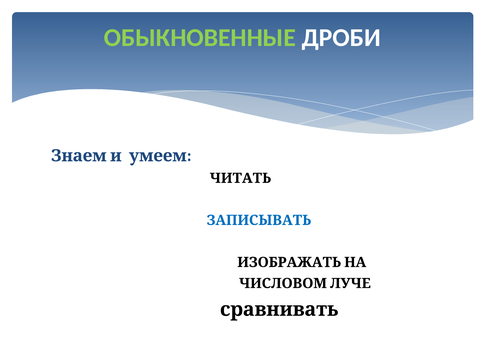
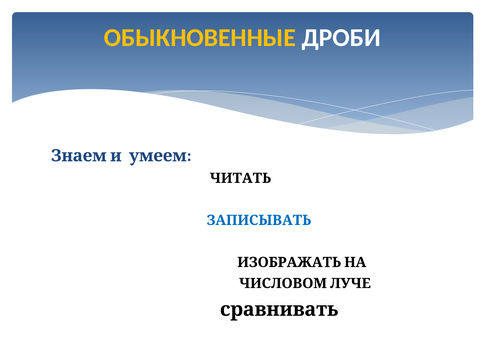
ОБЫКНОВЕННЫЕ colour: light green -> yellow (200, 38)
